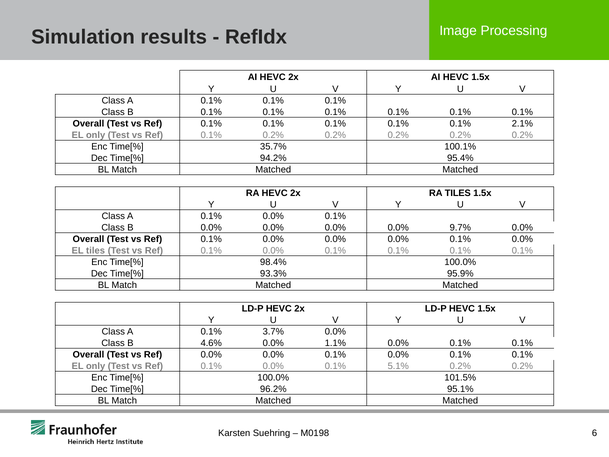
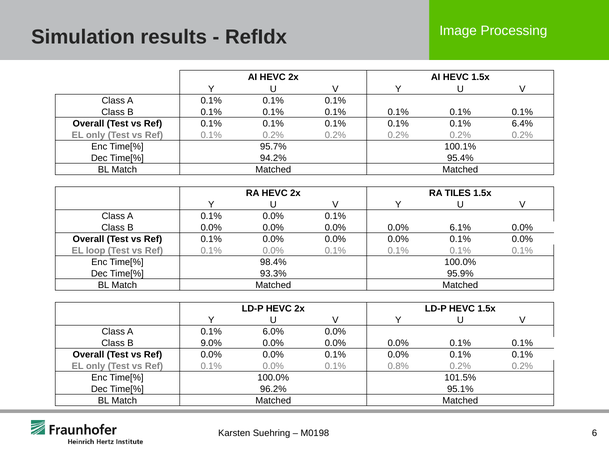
2.1%: 2.1% -> 6.4% (522, 124)
35.7%: 35.7% -> 95.7% (273, 147)
9.7%: 9.7% -> 6.1% (460, 228)
EL tiles: tiles -> loop (96, 251)
3.7%: 3.7% -> 6.0% (273, 332)
4.6%: 4.6% -> 9.0% (211, 343)
1.1%: 1.1% -> 0.0% (335, 343)
5.1%: 5.1% -> 0.8% (398, 366)
